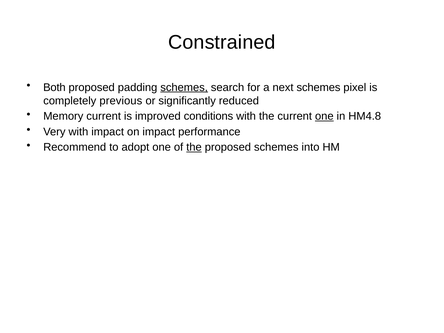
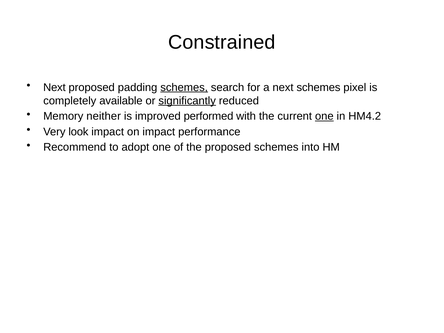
Both: Both -> Next (54, 87)
previous: previous -> available (121, 101)
significantly underline: none -> present (187, 101)
Memory current: current -> neither (104, 116)
conditions: conditions -> performed (209, 116)
HM4.8: HM4.8 -> HM4.2 (365, 116)
Very with: with -> look (78, 132)
the underline: present -> none (194, 147)
